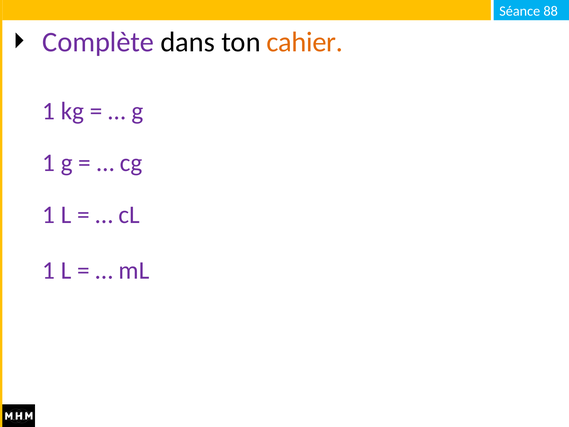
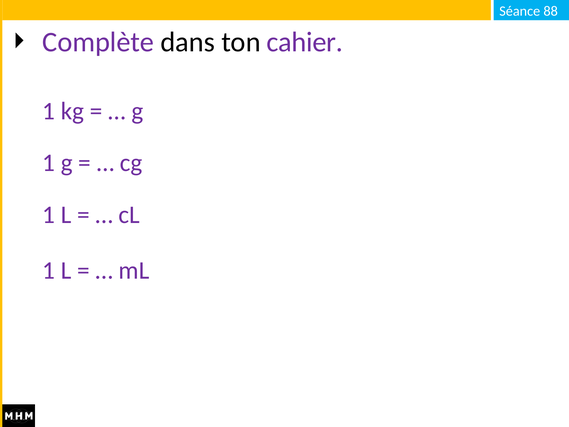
cahier colour: orange -> purple (305, 42)
